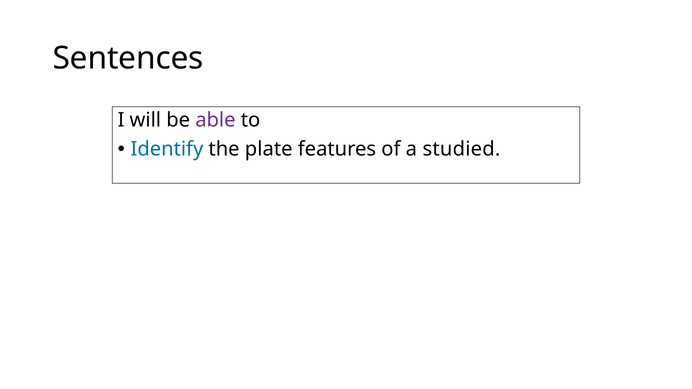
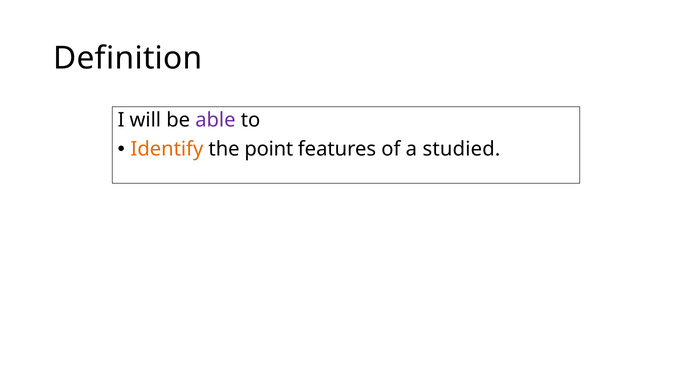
Sentences: Sentences -> Definition (128, 58)
Identify colour: blue -> orange (167, 149)
plate: plate -> point (269, 149)
